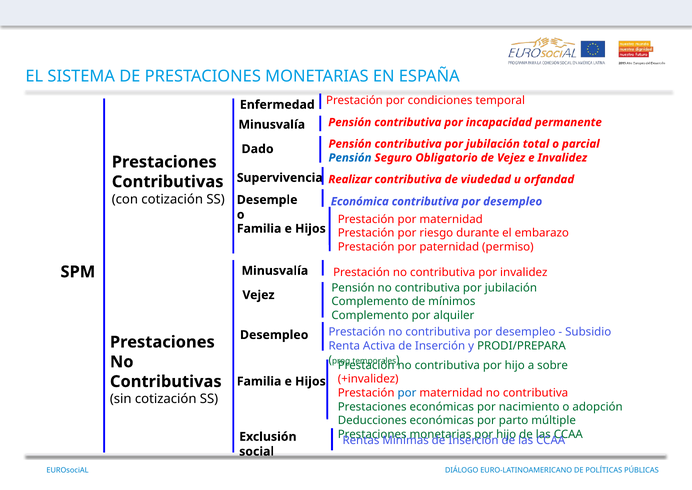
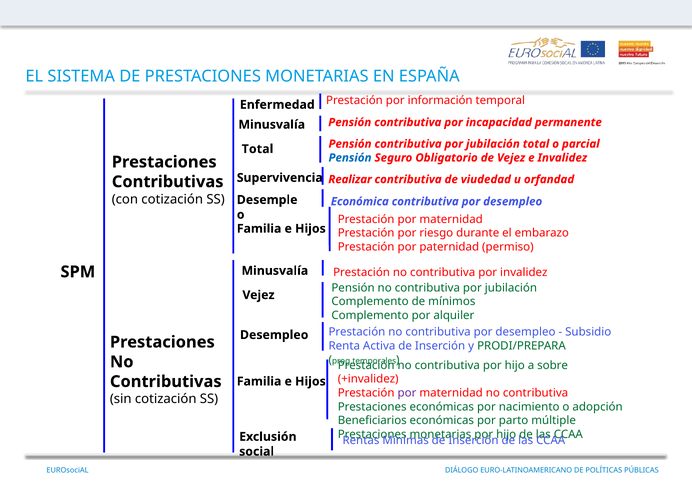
condiciones: condiciones -> información (440, 100)
Dado: Dado -> Total (258, 149)
por colour: blue -> purple (407, 393)
Deducciones: Deducciones -> Beneficiarios (372, 420)
